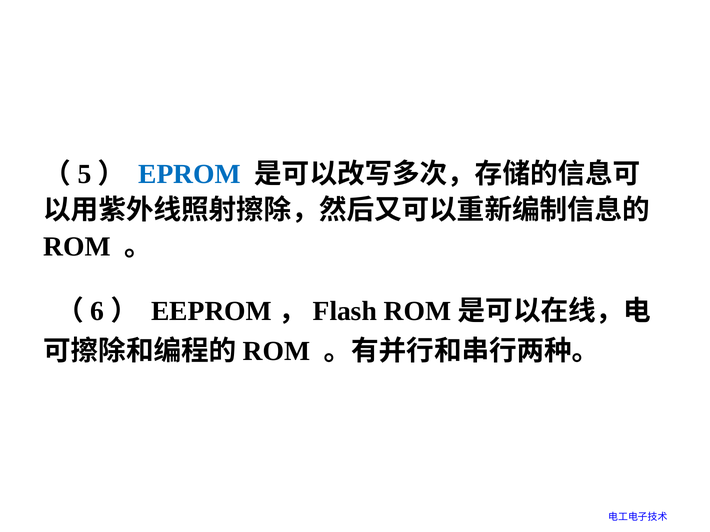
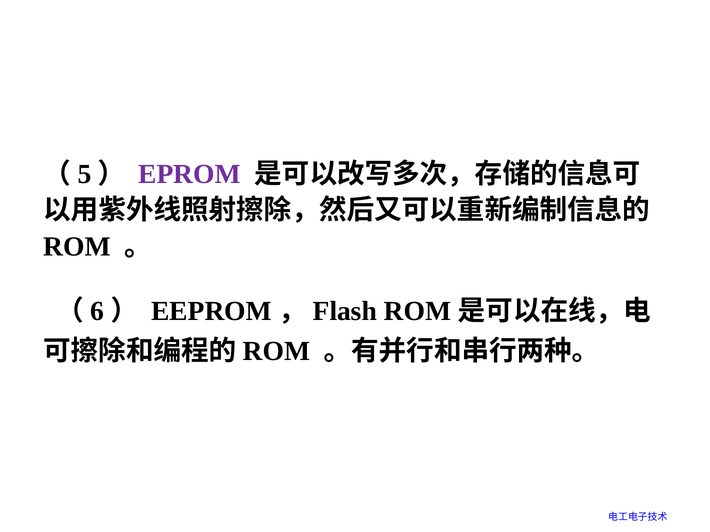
EPROM colour: blue -> purple (190, 174)
